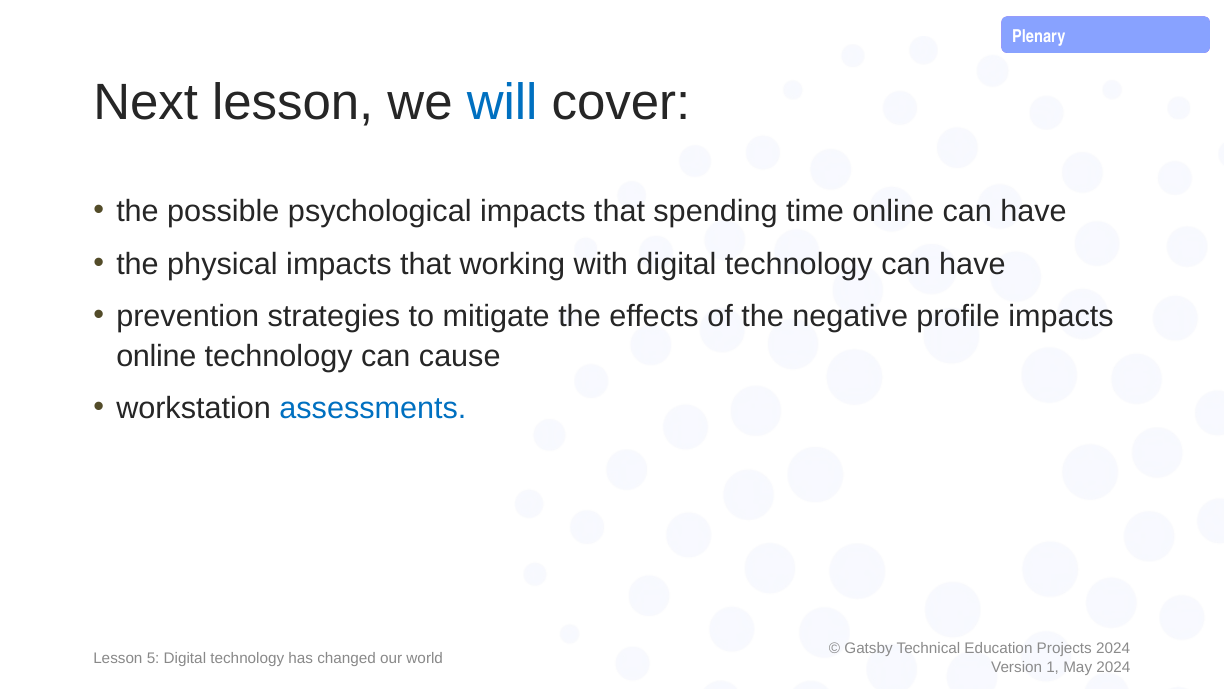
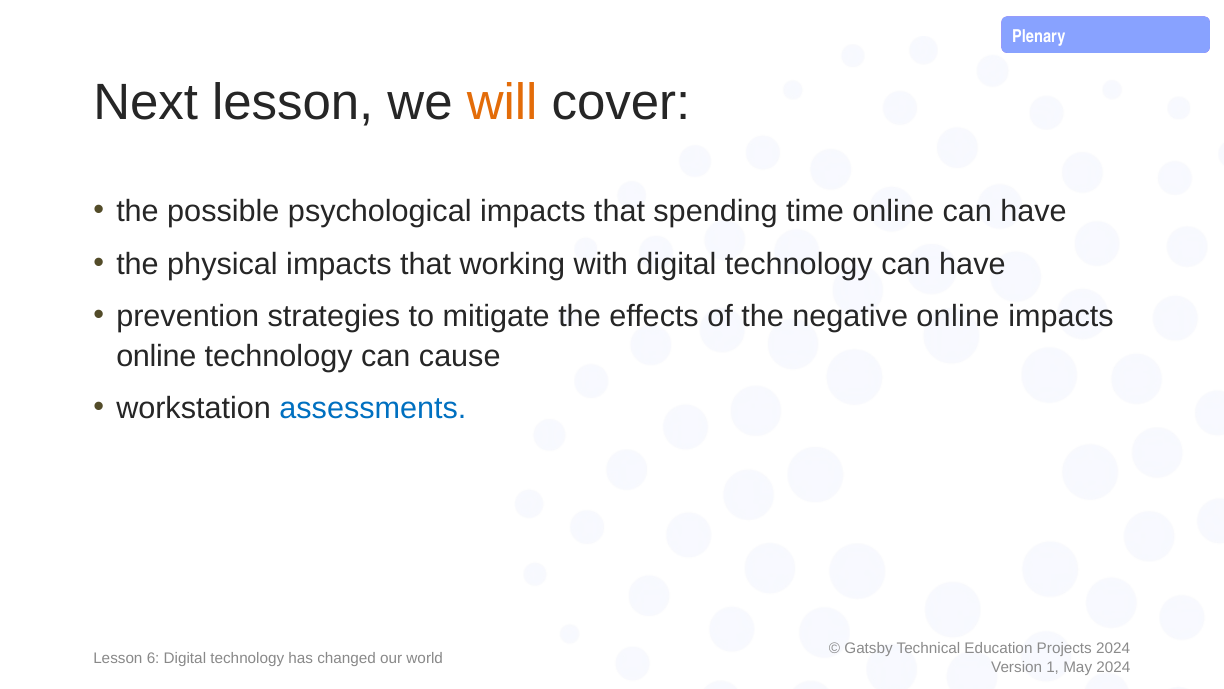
will colour: blue -> orange (502, 103)
negative profile: profile -> online (958, 316)
5: 5 -> 6 (153, 658)
